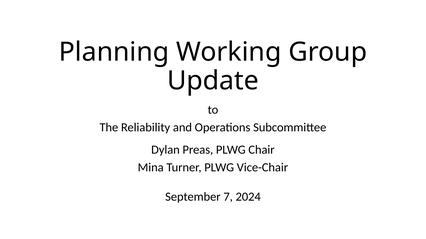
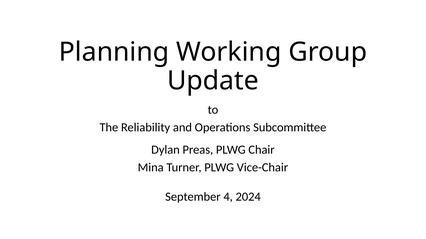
7: 7 -> 4 (228, 197)
